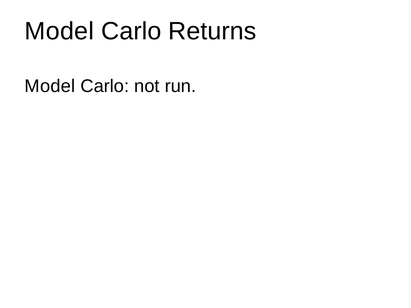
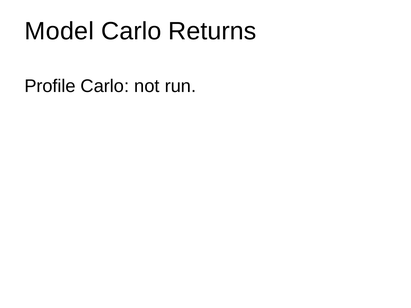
Model: Model -> Profile (50, 86)
